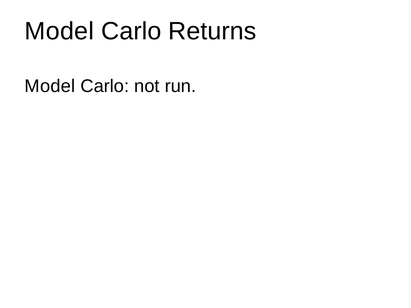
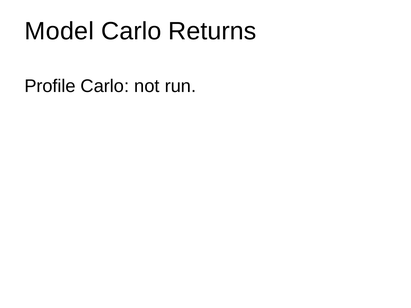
Model: Model -> Profile (50, 86)
